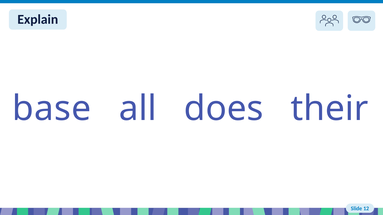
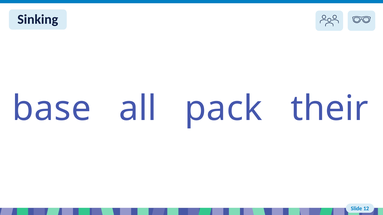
Explain: Explain -> Sinking (38, 20)
does: does -> pack (223, 109)
